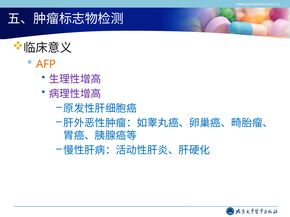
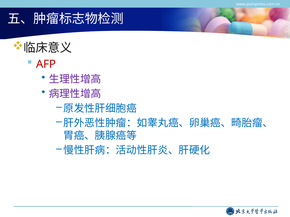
AFP colour: orange -> red (46, 64)
